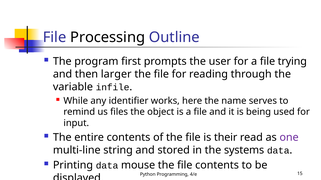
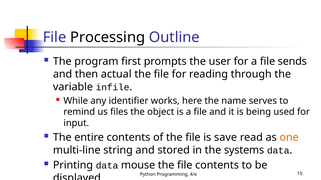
trying: trying -> sends (292, 61)
larger: larger -> actual (116, 74)
their: their -> save (226, 138)
one colour: purple -> orange (289, 138)
